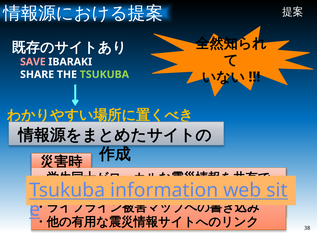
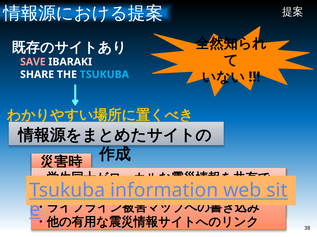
TSUKUBA colour: light green -> light blue (104, 75)
